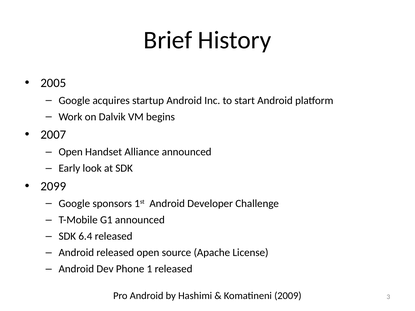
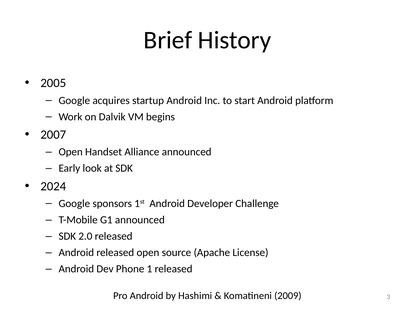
2099: 2099 -> 2024 (53, 186)
6.4: 6.4 -> 2.0 (85, 237)
